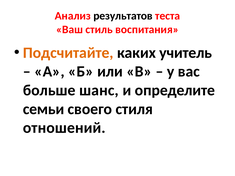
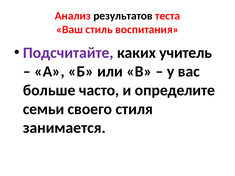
Подсчитайте colour: orange -> purple (68, 53)
шанс: шанс -> часто (99, 90)
отношений: отношений -> занимается (64, 128)
